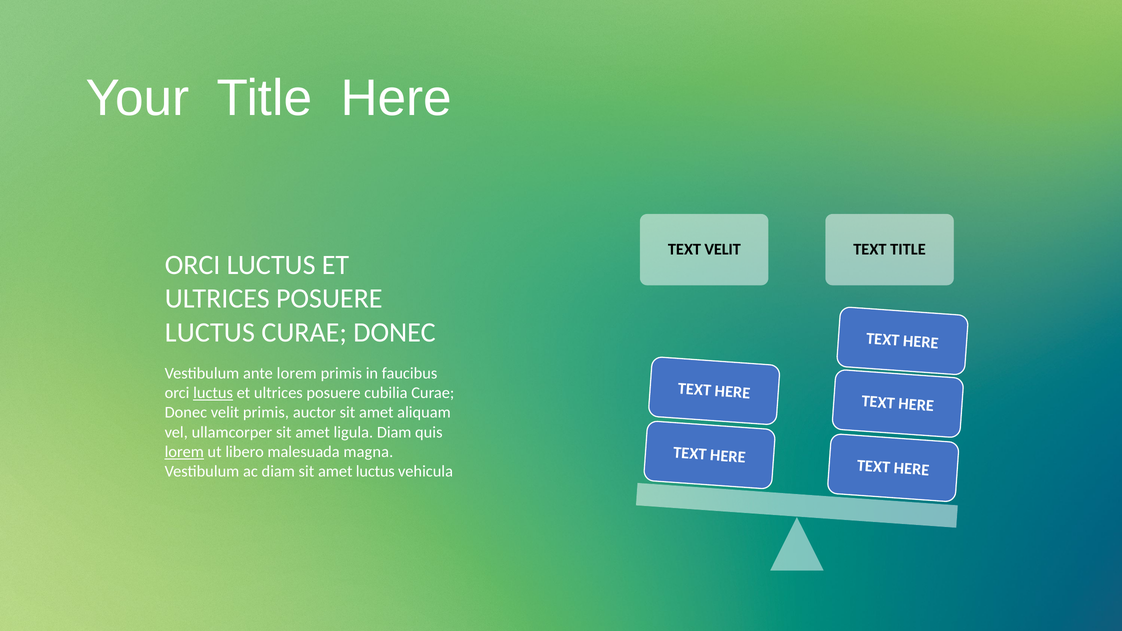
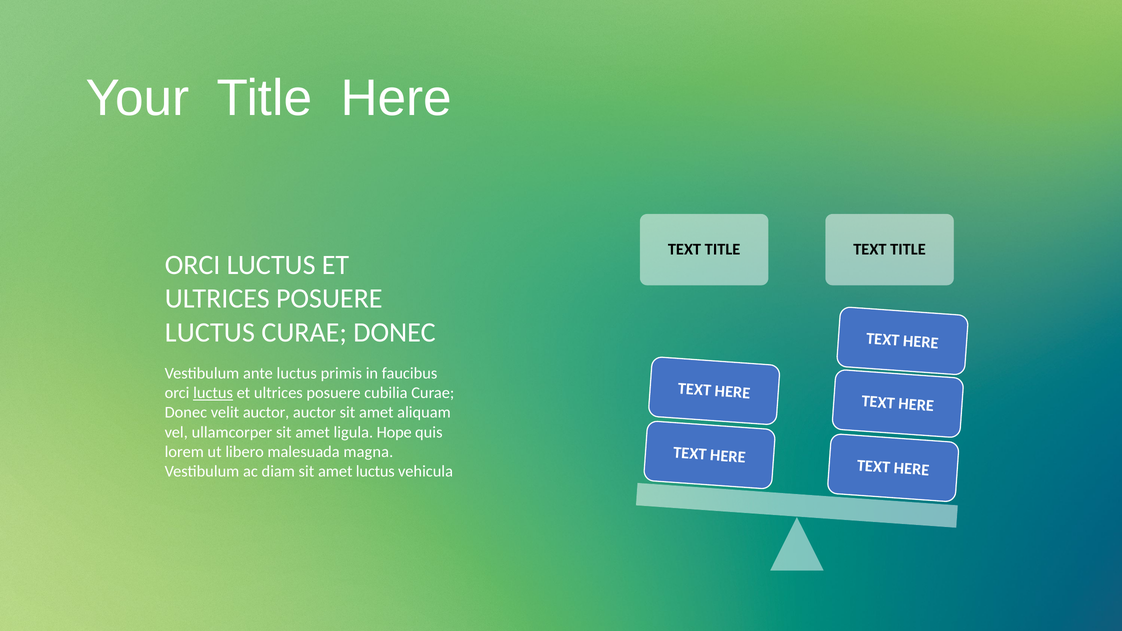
VELIT: VELIT -> TITLE (723, 250)
ante lorem: lorem -> luctus (297, 373)
velit primis: primis -> auctor (266, 413)
ligula Diam: Diam -> Hope (394, 432)
lorem underline: present -> none (184, 452)
